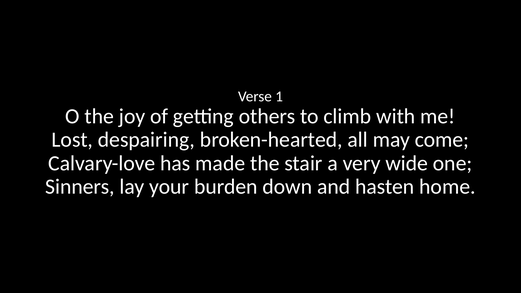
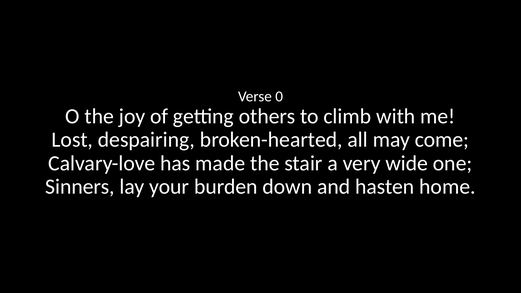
1: 1 -> 0 (279, 96)
